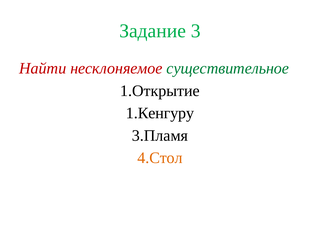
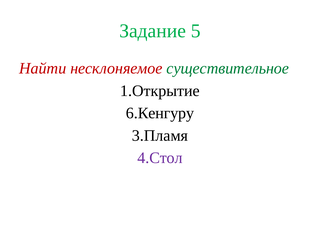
3: 3 -> 5 (196, 31)
1.Кенгуру: 1.Кенгуру -> 6.Кенгуру (160, 113)
4.Стол colour: orange -> purple (160, 158)
